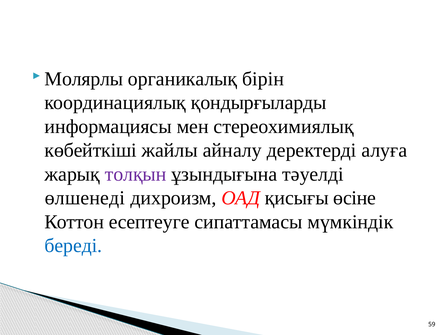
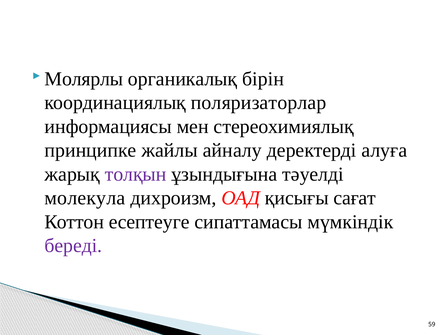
қондырғыларды: қондырғыларды -> поляризаторлар (259, 103)
көбейткіші: көбейткіші -> принципке (91, 150)
өлшенеді: өлшенеді -> молекула (85, 198)
өсіне: өсіне -> сағат (355, 198)
береді colour: blue -> purple (73, 245)
